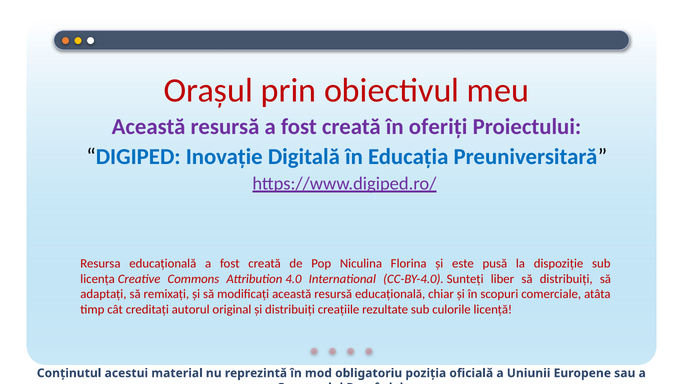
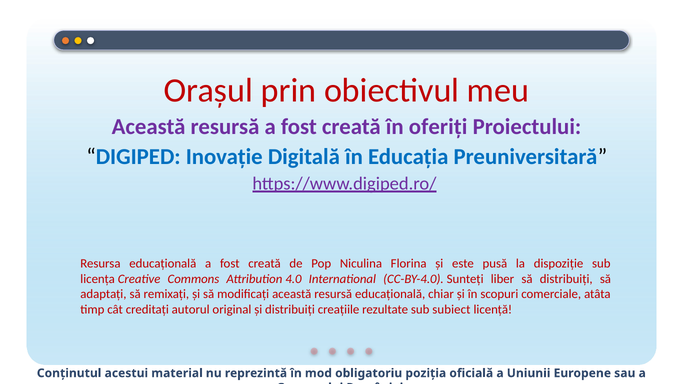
culorile: culorile -> subiect (451, 310)
